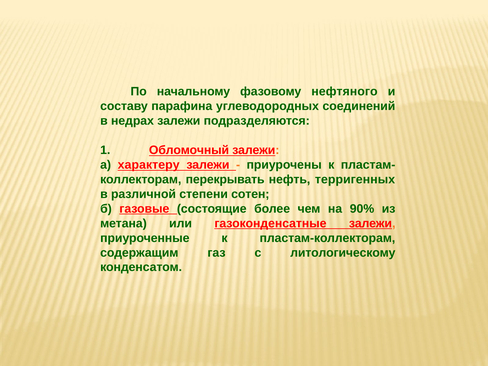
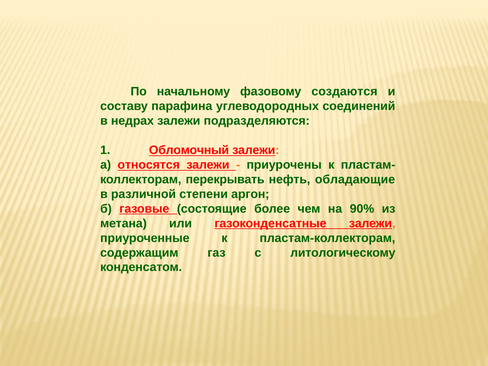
нефтяного: нефтяного -> создаются (344, 92)
характеру: характеру -> относятся (149, 165)
терригенных: терригенных -> обладающие (355, 179)
сотен: сотен -> аргон (250, 194)
